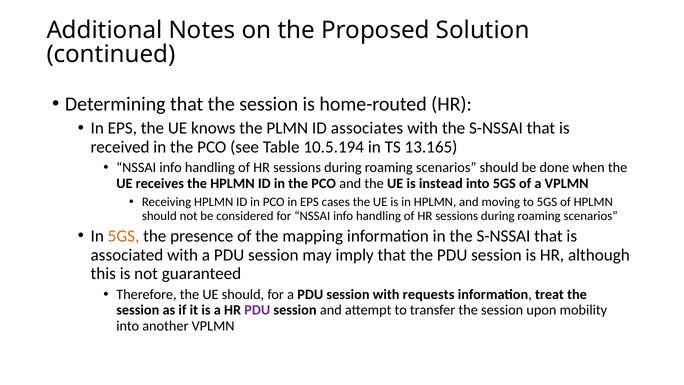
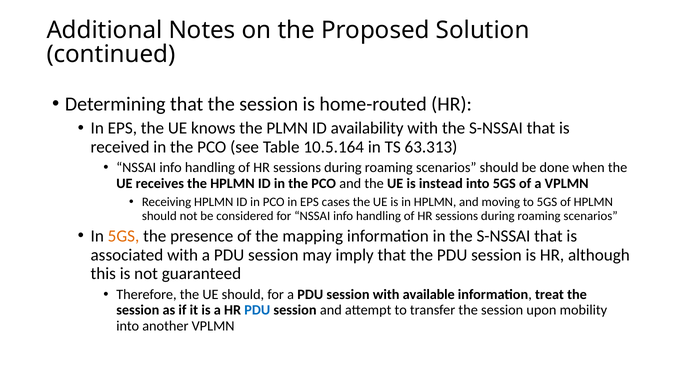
associates: associates -> availability (367, 128)
10.5.194: 10.5.194 -> 10.5.164 (334, 147)
13.165: 13.165 -> 63.313 (431, 147)
requests: requests -> available (429, 294)
PDU colour: purple -> blue (257, 310)
